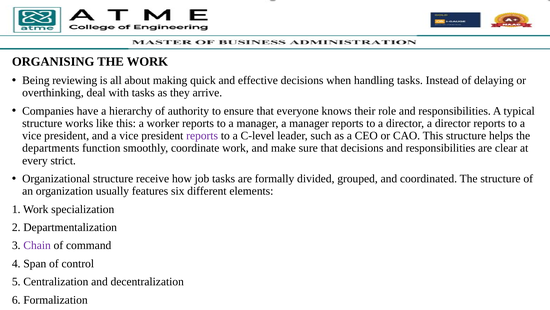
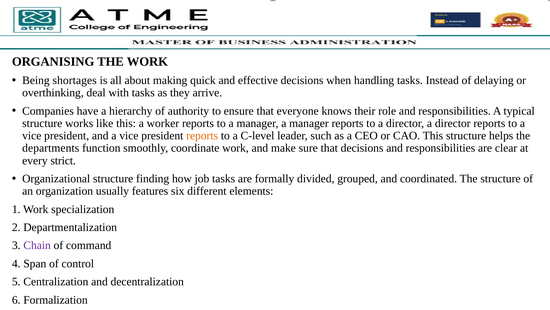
reviewing: reviewing -> shortages (75, 80)
reports colour: purple -> orange (202, 135)
receive: receive -> finding (153, 178)
